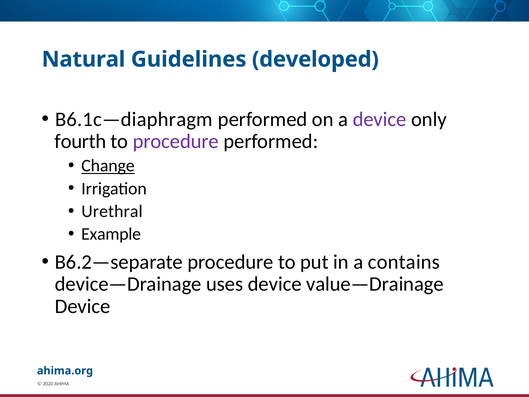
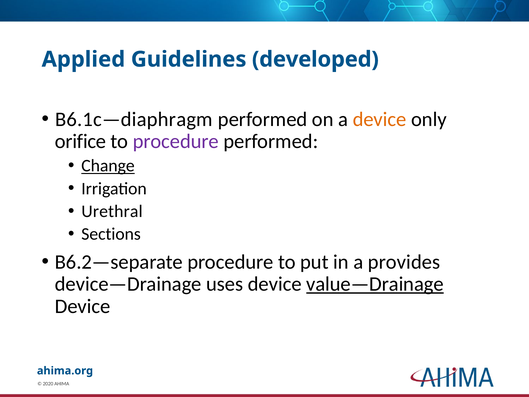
Natural: Natural -> Applied (83, 59)
device colour: purple -> orange (380, 119)
fourth: fourth -> orifice (81, 141)
Example: Example -> Sections (111, 234)
contains: contains -> provides (404, 262)
value—Drainage underline: none -> present (375, 284)
